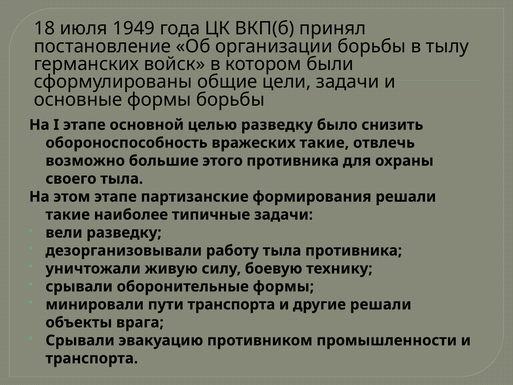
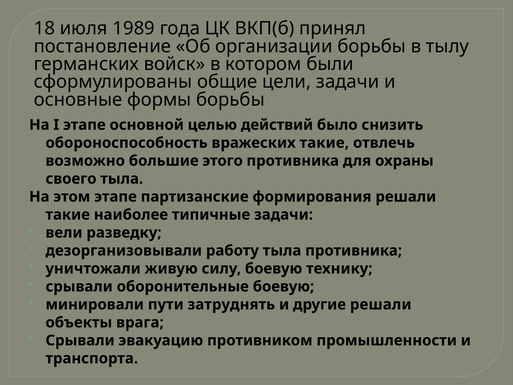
1949: 1949 -> 1989 (134, 28)
целью разведку: разведку -> действий (277, 125)
оборонительные формы: формы -> боевую (283, 286)
пути транспорта: транспорта -> затруднять (231, 304)
